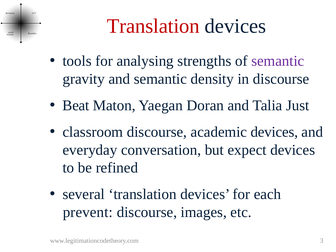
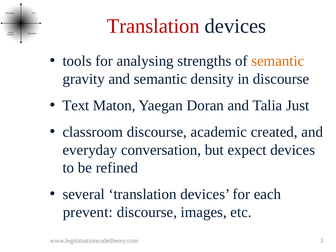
semantic colour: purple -> orange (278, 61)
Beat: Beat -> Text (76, 105)
academic devices: devices -> created (274, 132)
